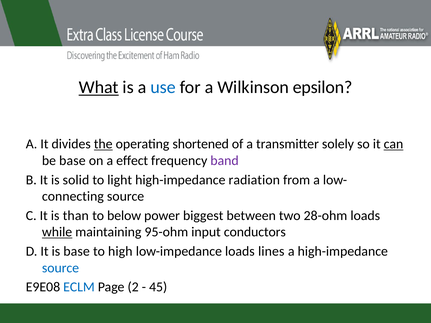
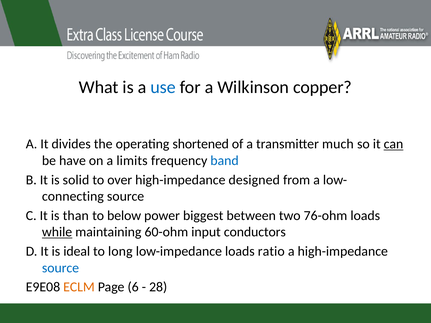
What underline: present -> none (99, 87)
epsilon: epsilon -> copper (323, 87)
the underline: present -> none (103, 144)
solely: solely -> much (338, 144)
be base: base -> have (72, 161)
effect: effect -> limits (132, 161)
band colour: purple -> blue (225, 161)
light: light -> over (120, 180)
radiation: radiation -> designed (254, 180)
28-ohm: 28-ohm -> 76-ohm (325, 216)
95-ohm: 95-ohm -> 60-ohm (166, 232)
is base: base -> ideal (77, 252)
high: high -> long (120, 252)
lines: lines -> ratio (271, 252)
ECLM colour: blue -> orange (79, 287)
2: 2 -> 6 (133, 287)
45: 45 -> 28 (158, 287)
